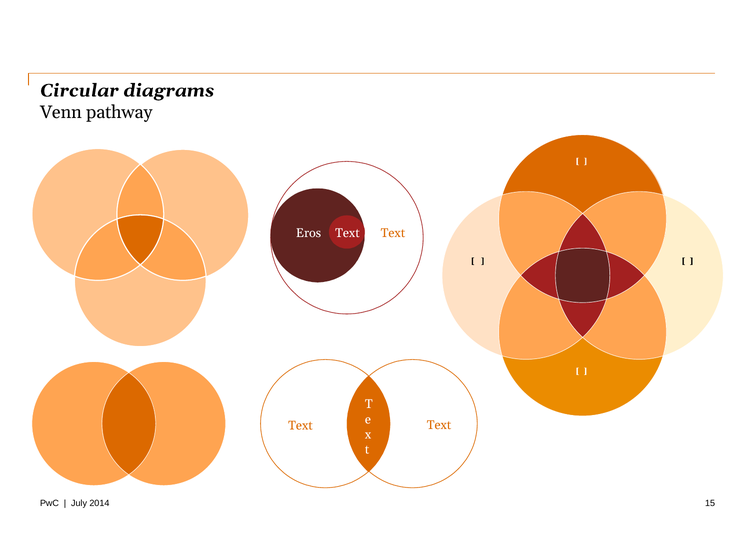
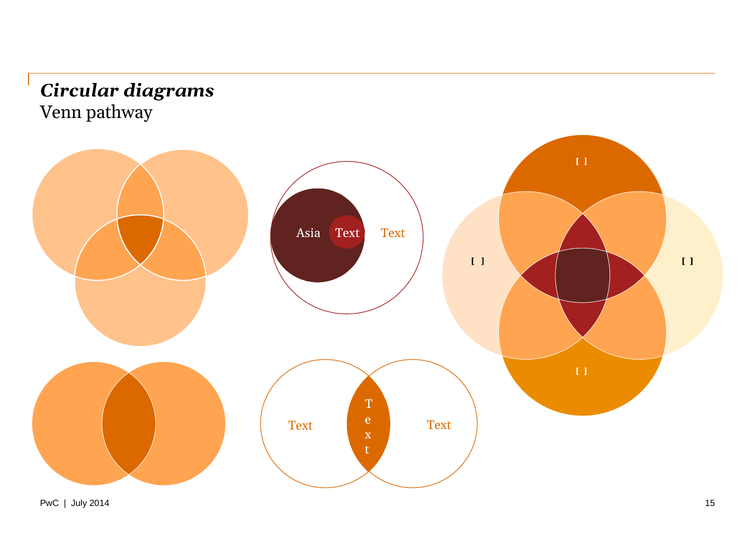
Eros: Eros -> Asia (308, 233)
